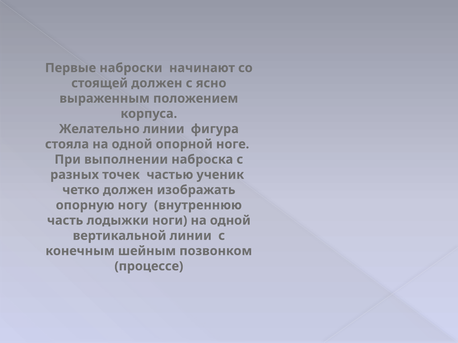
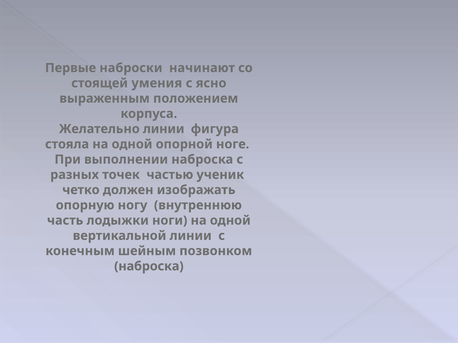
стоящей должен: должен -> умения (157, 83)
процессе: процессе -> наброска (149, 267)
